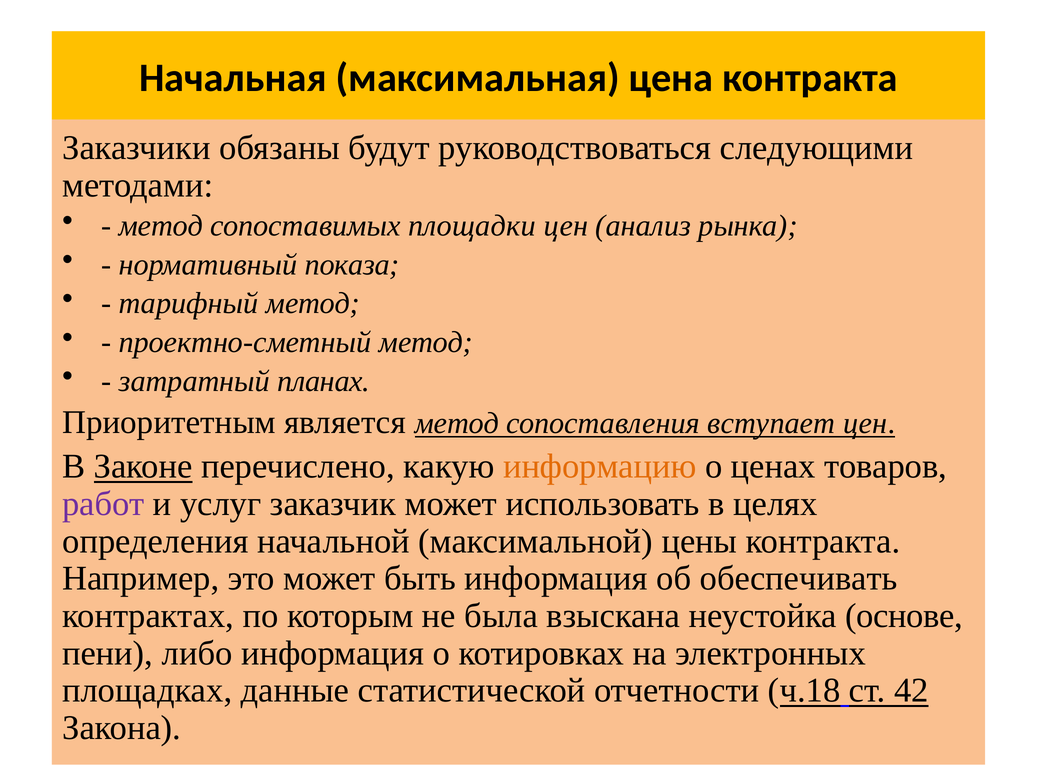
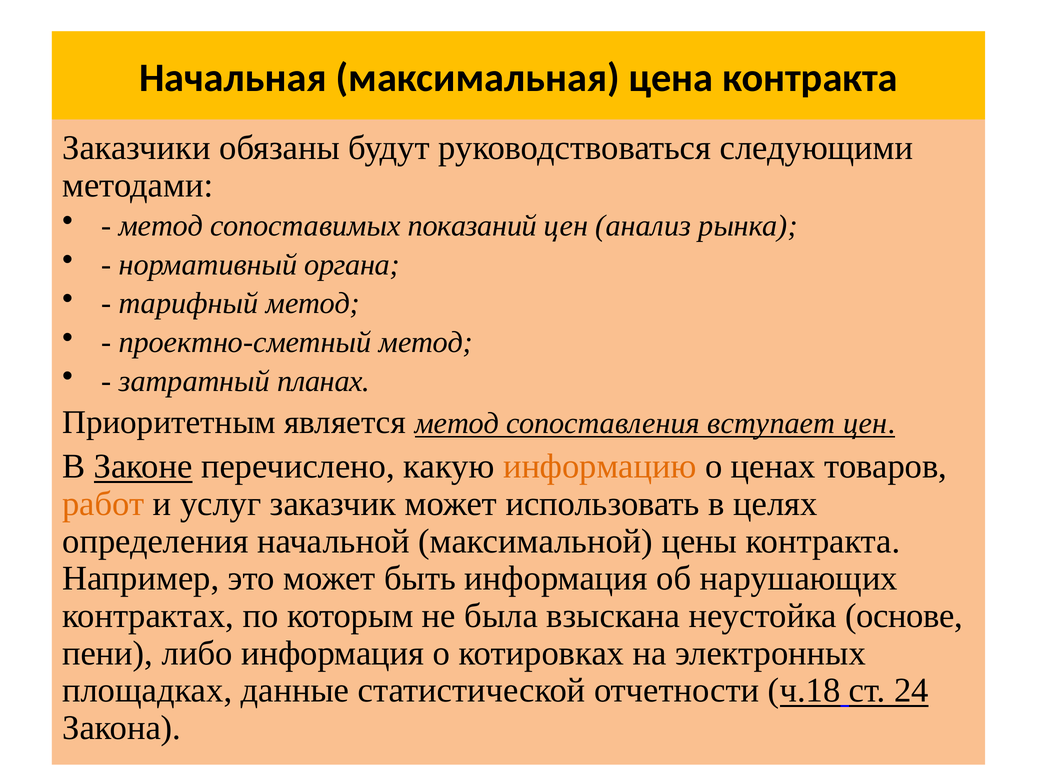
площадки: площадки -> показаний (472, 226)
показа: показа -> органа (352, 265)
работ colour: purple -> orange (103, 504)
обеспечивать: обеспечивать -> нарушающих (799, 578)
42: 42 -> 24 (911, 690)
